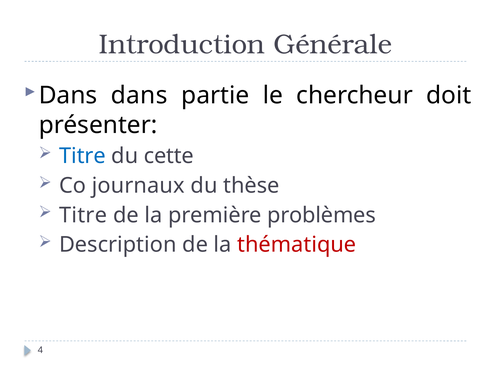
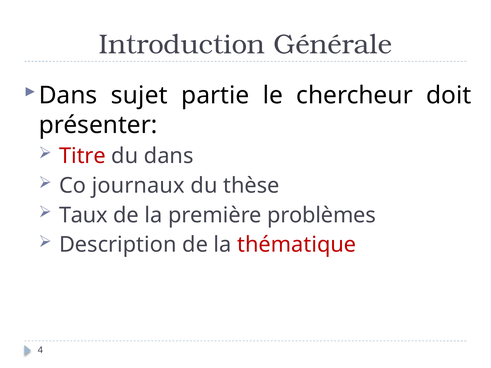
Dans dans: dans -> sujet (139, 96)
Titre colour: blue -> red (82, 156)
du cette: cette -> dans (169, 156)
Titre: Titre -> Taux (83, 215)
